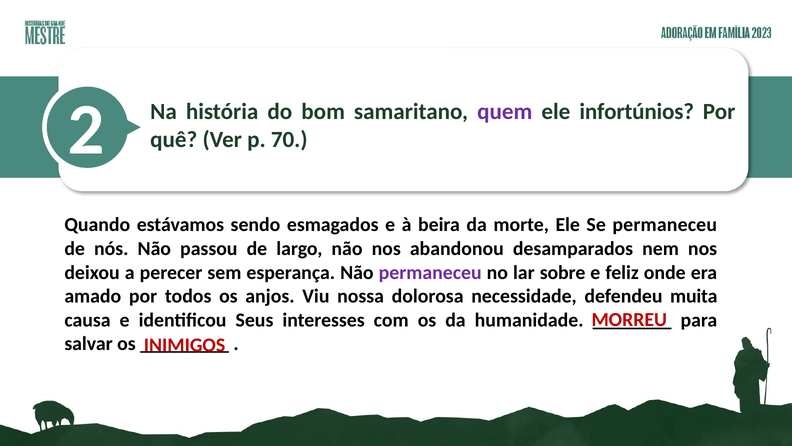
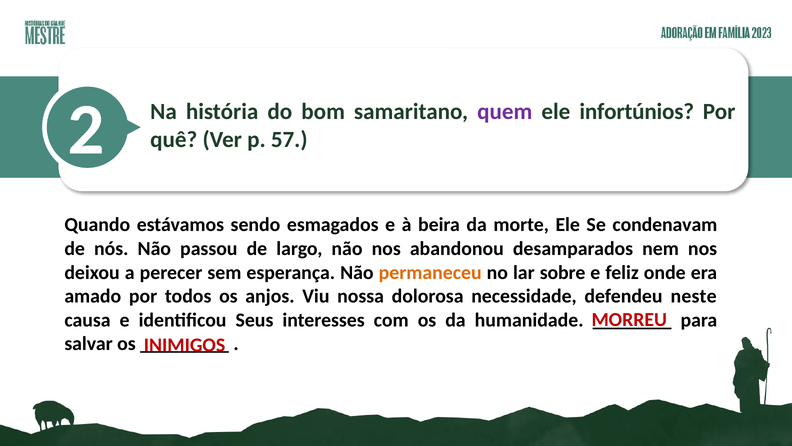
70: 70 -> 57 (289, 139)
Se permaneceu: permaneceu -> condenavam (665, 225)
permaneceu colour: purple -> orange (430, 272)
muita: muita -> neste (694, 296)
